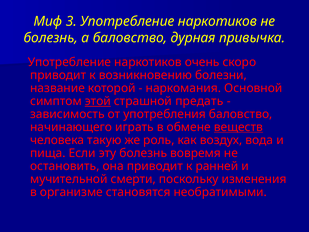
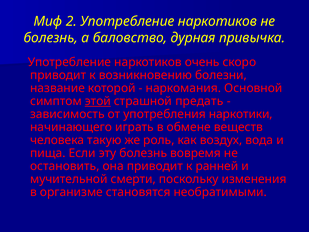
3: 3 -> 2 (71, 21)
употребления баловство: баловство -> наркотики (241, 114)
веществ underline: present -> none (238, 127)
